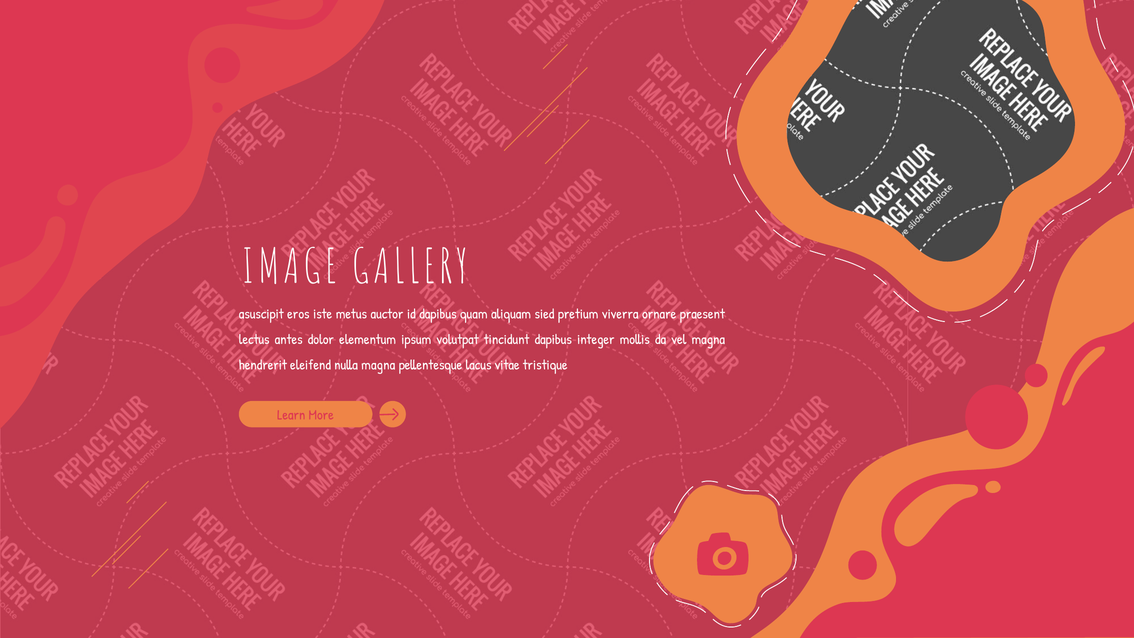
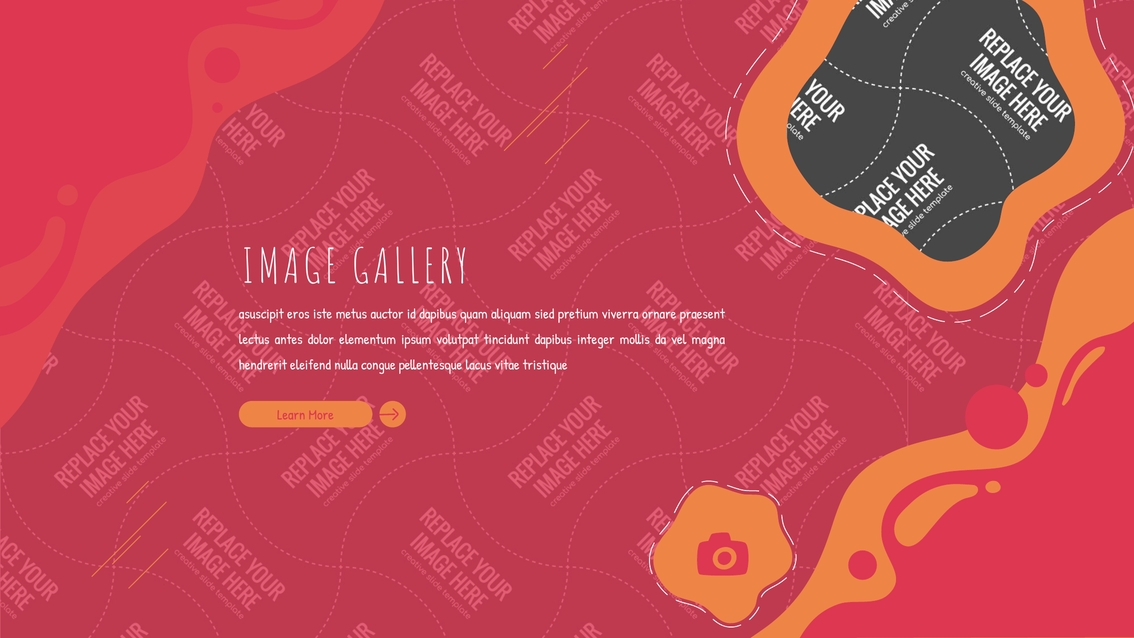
nulla magna: magna -> congue (378, 365)
